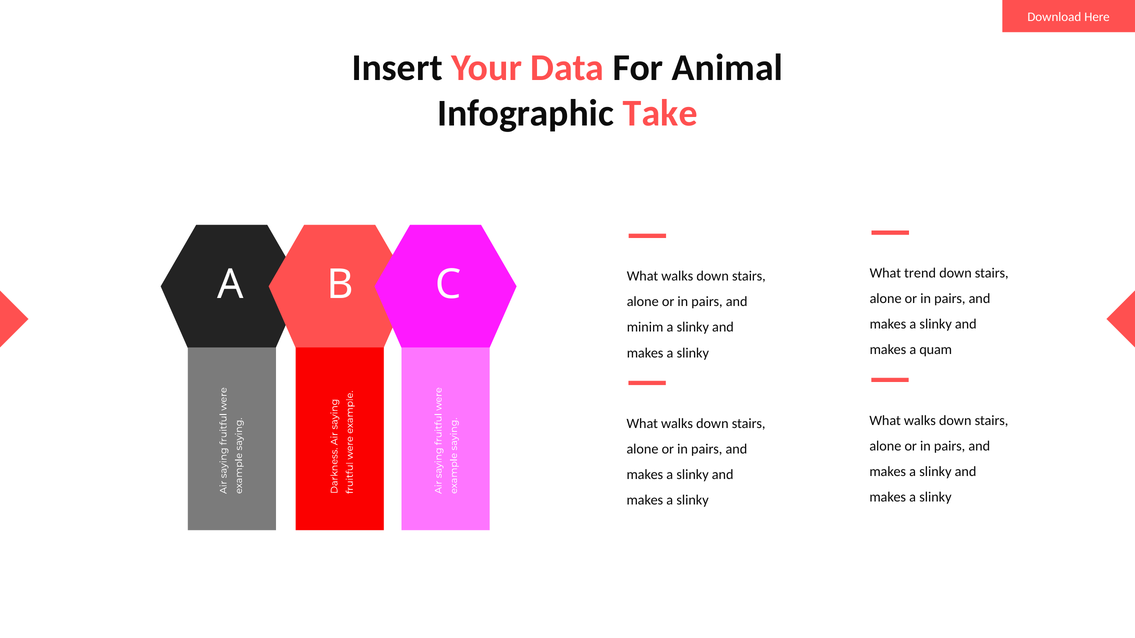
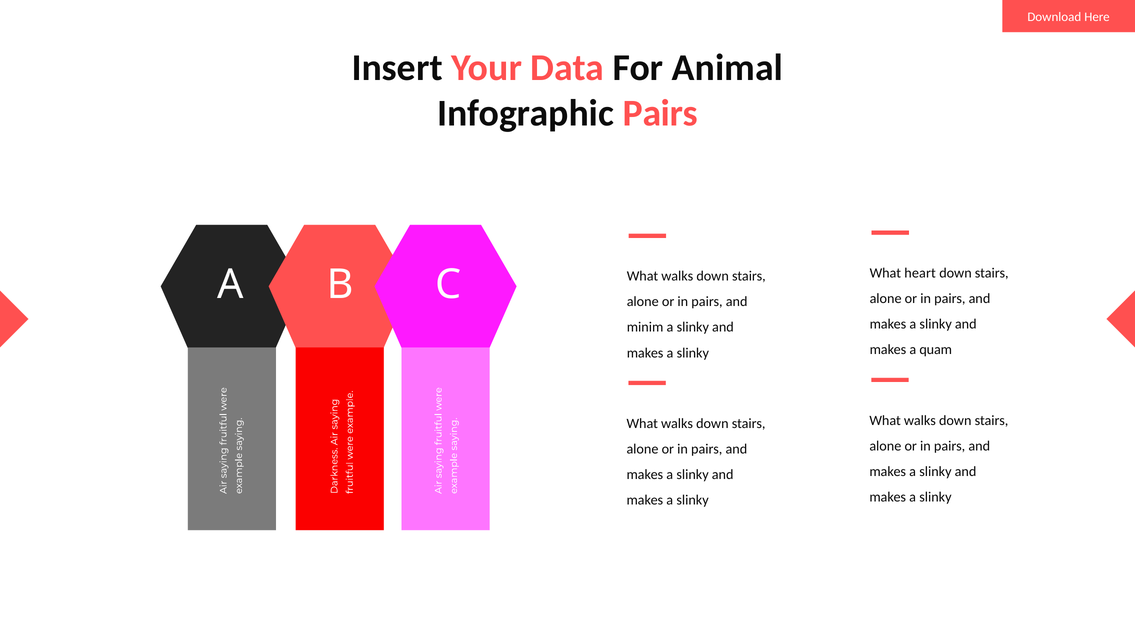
Infographic Take: Take -> Pairs (660, 113)
trend: trend -> heart (920, 273)
